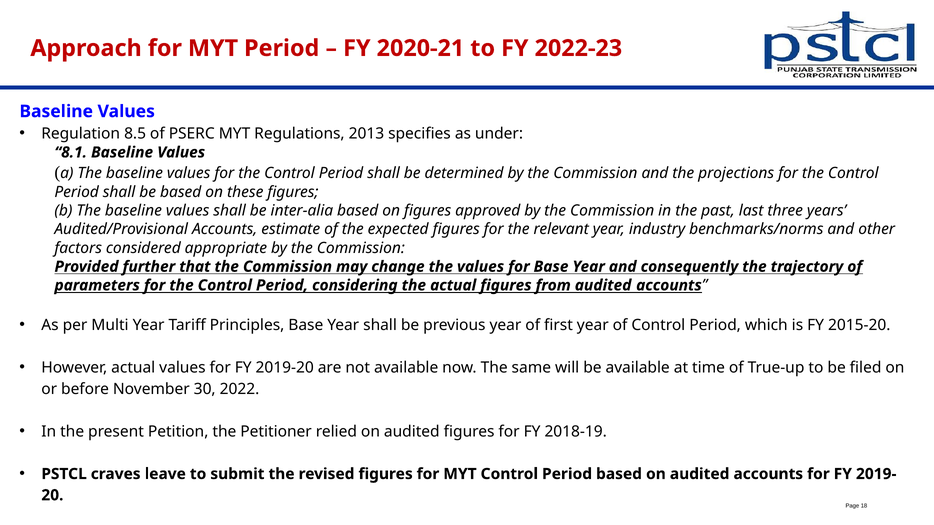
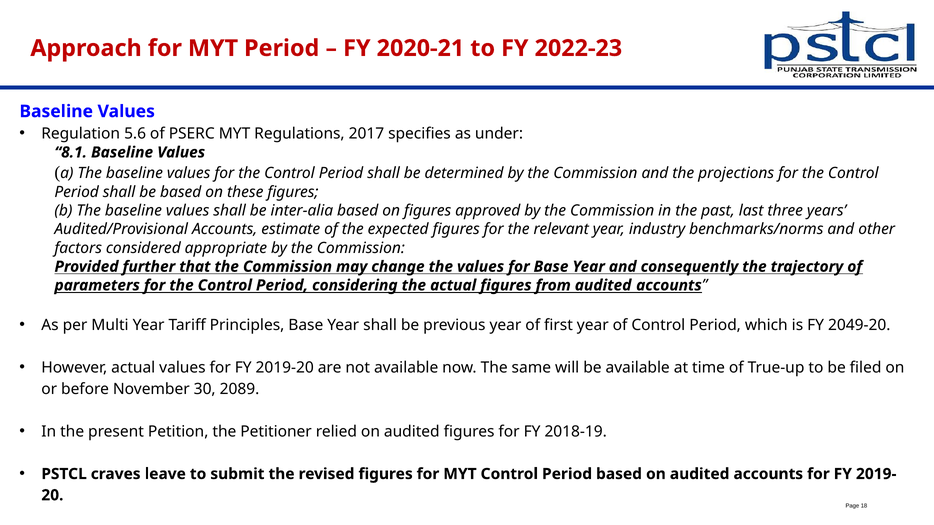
8.5: 8.5 -> 5.6 (135, 134)
2013: 2013 -> 2017 (366, 134)
2015-20: 2015-20 -> 2049-20 (859, 325)
2022: 2022 -> 2089 (239, 389)
